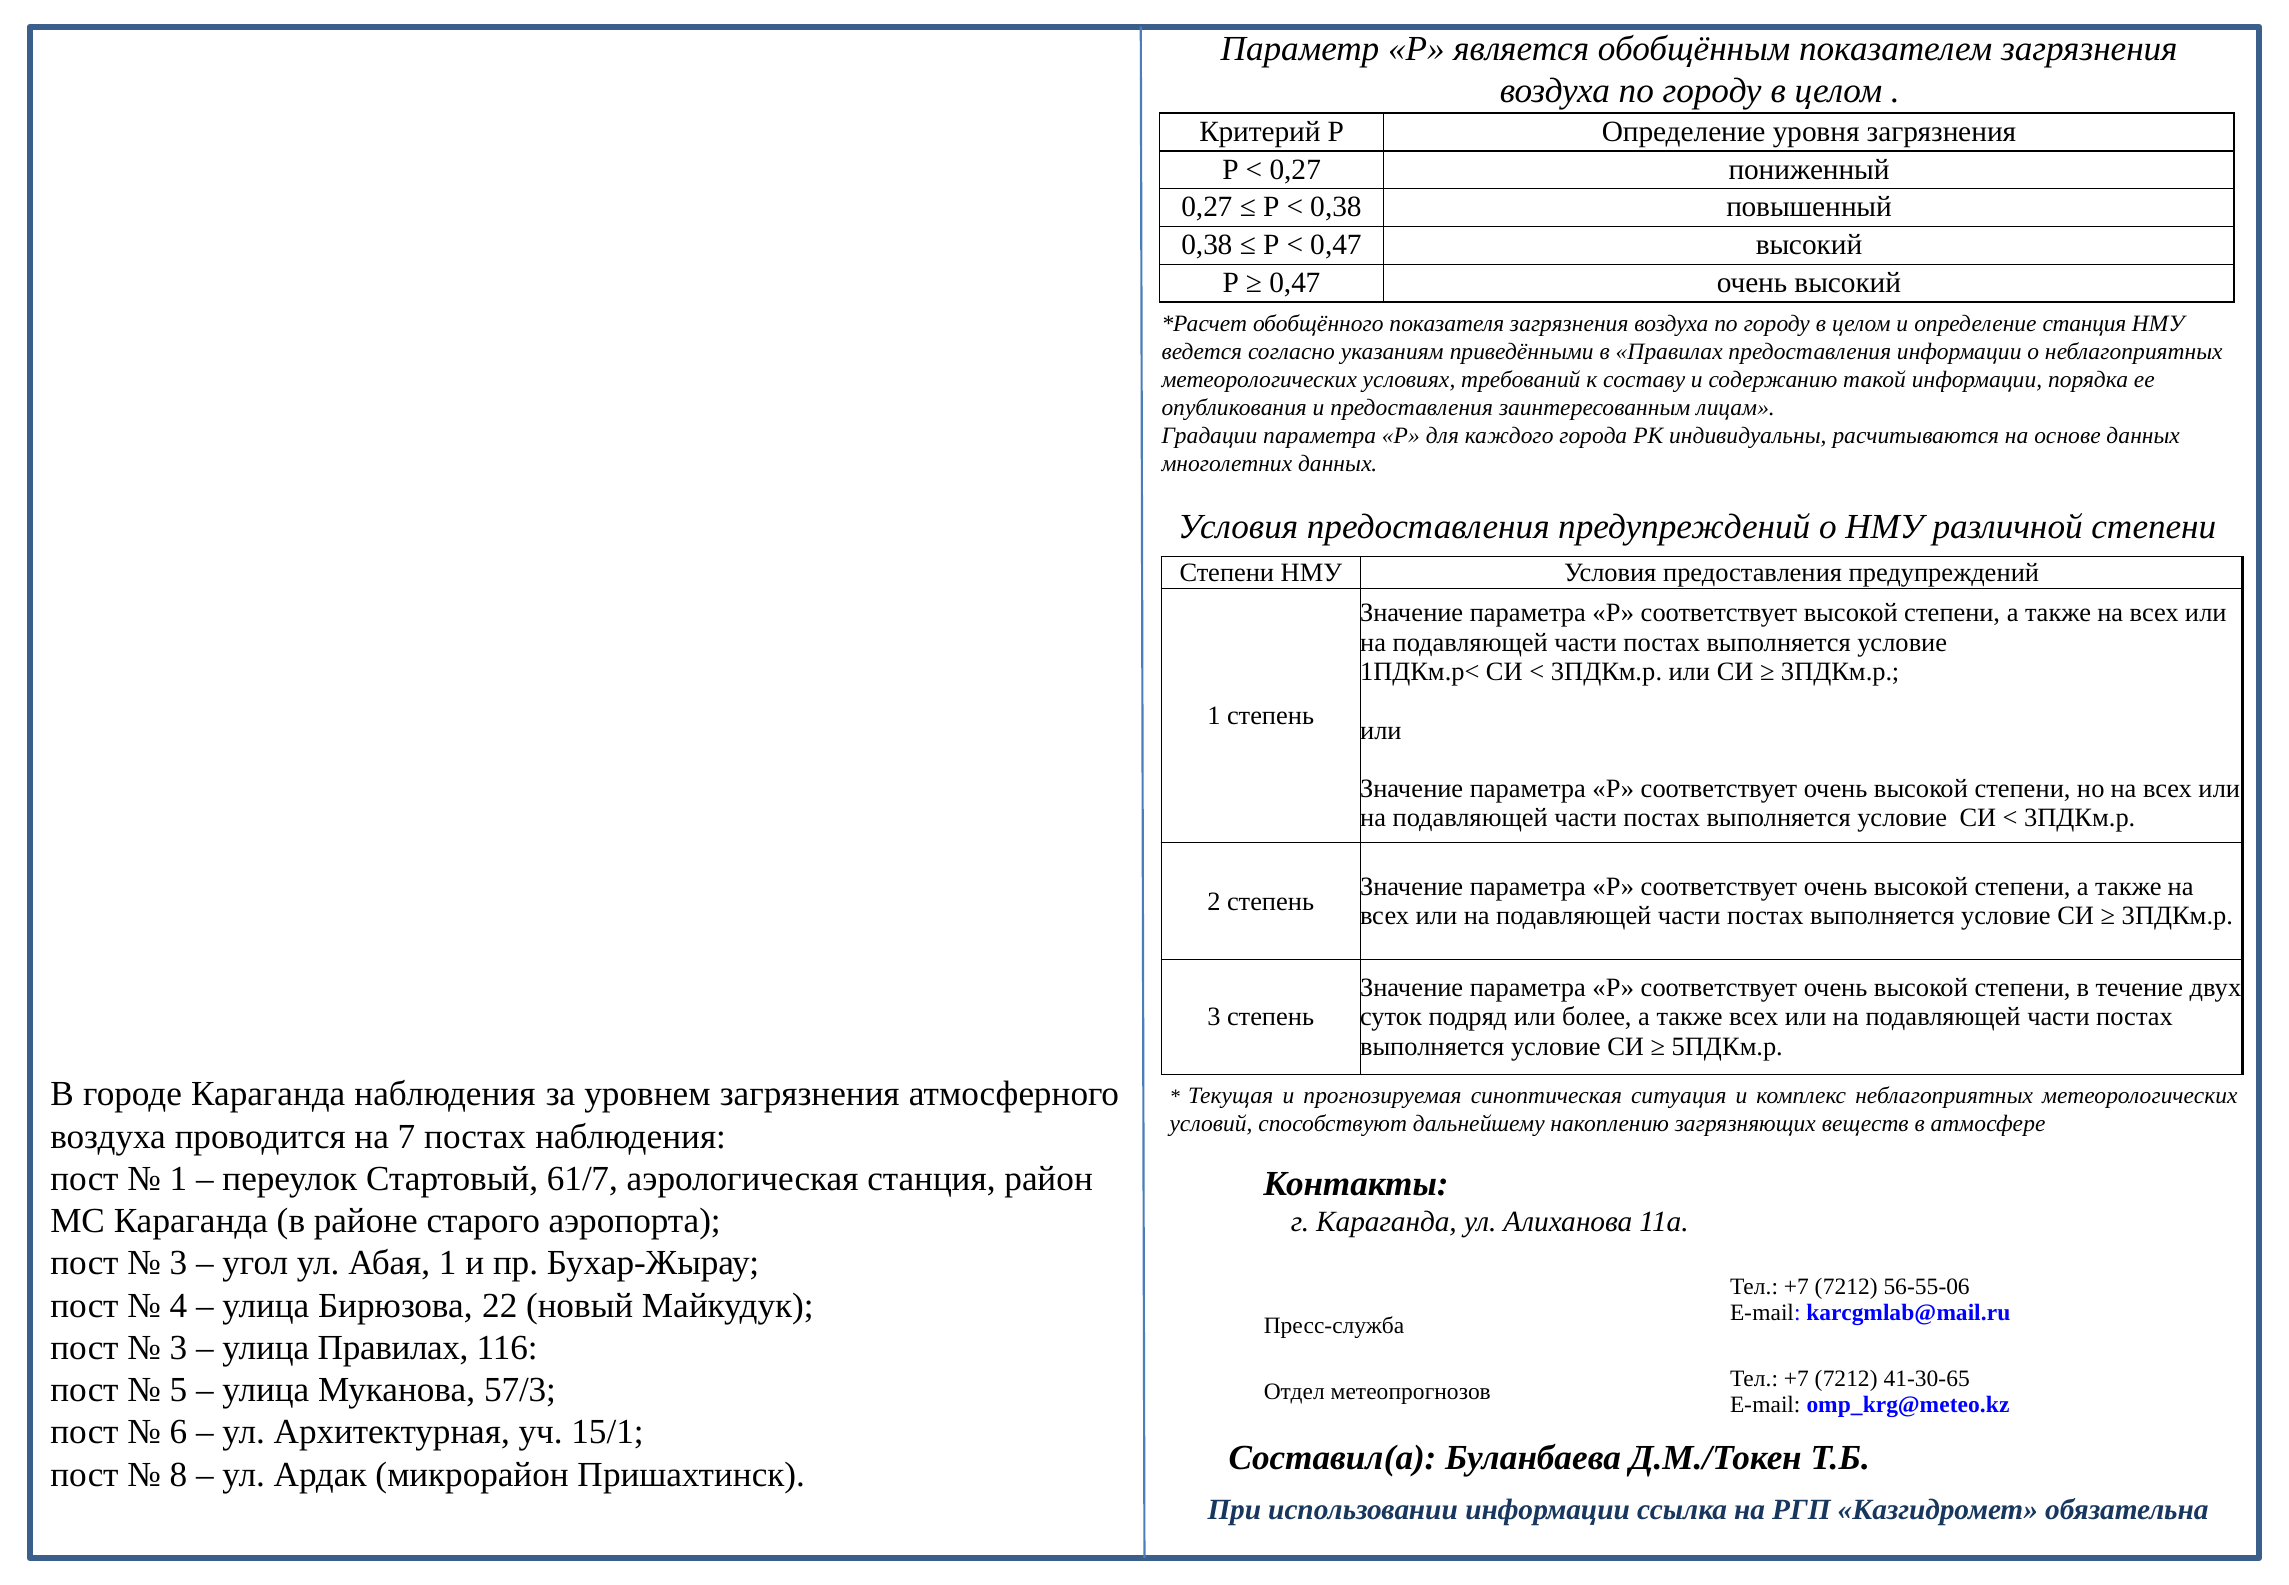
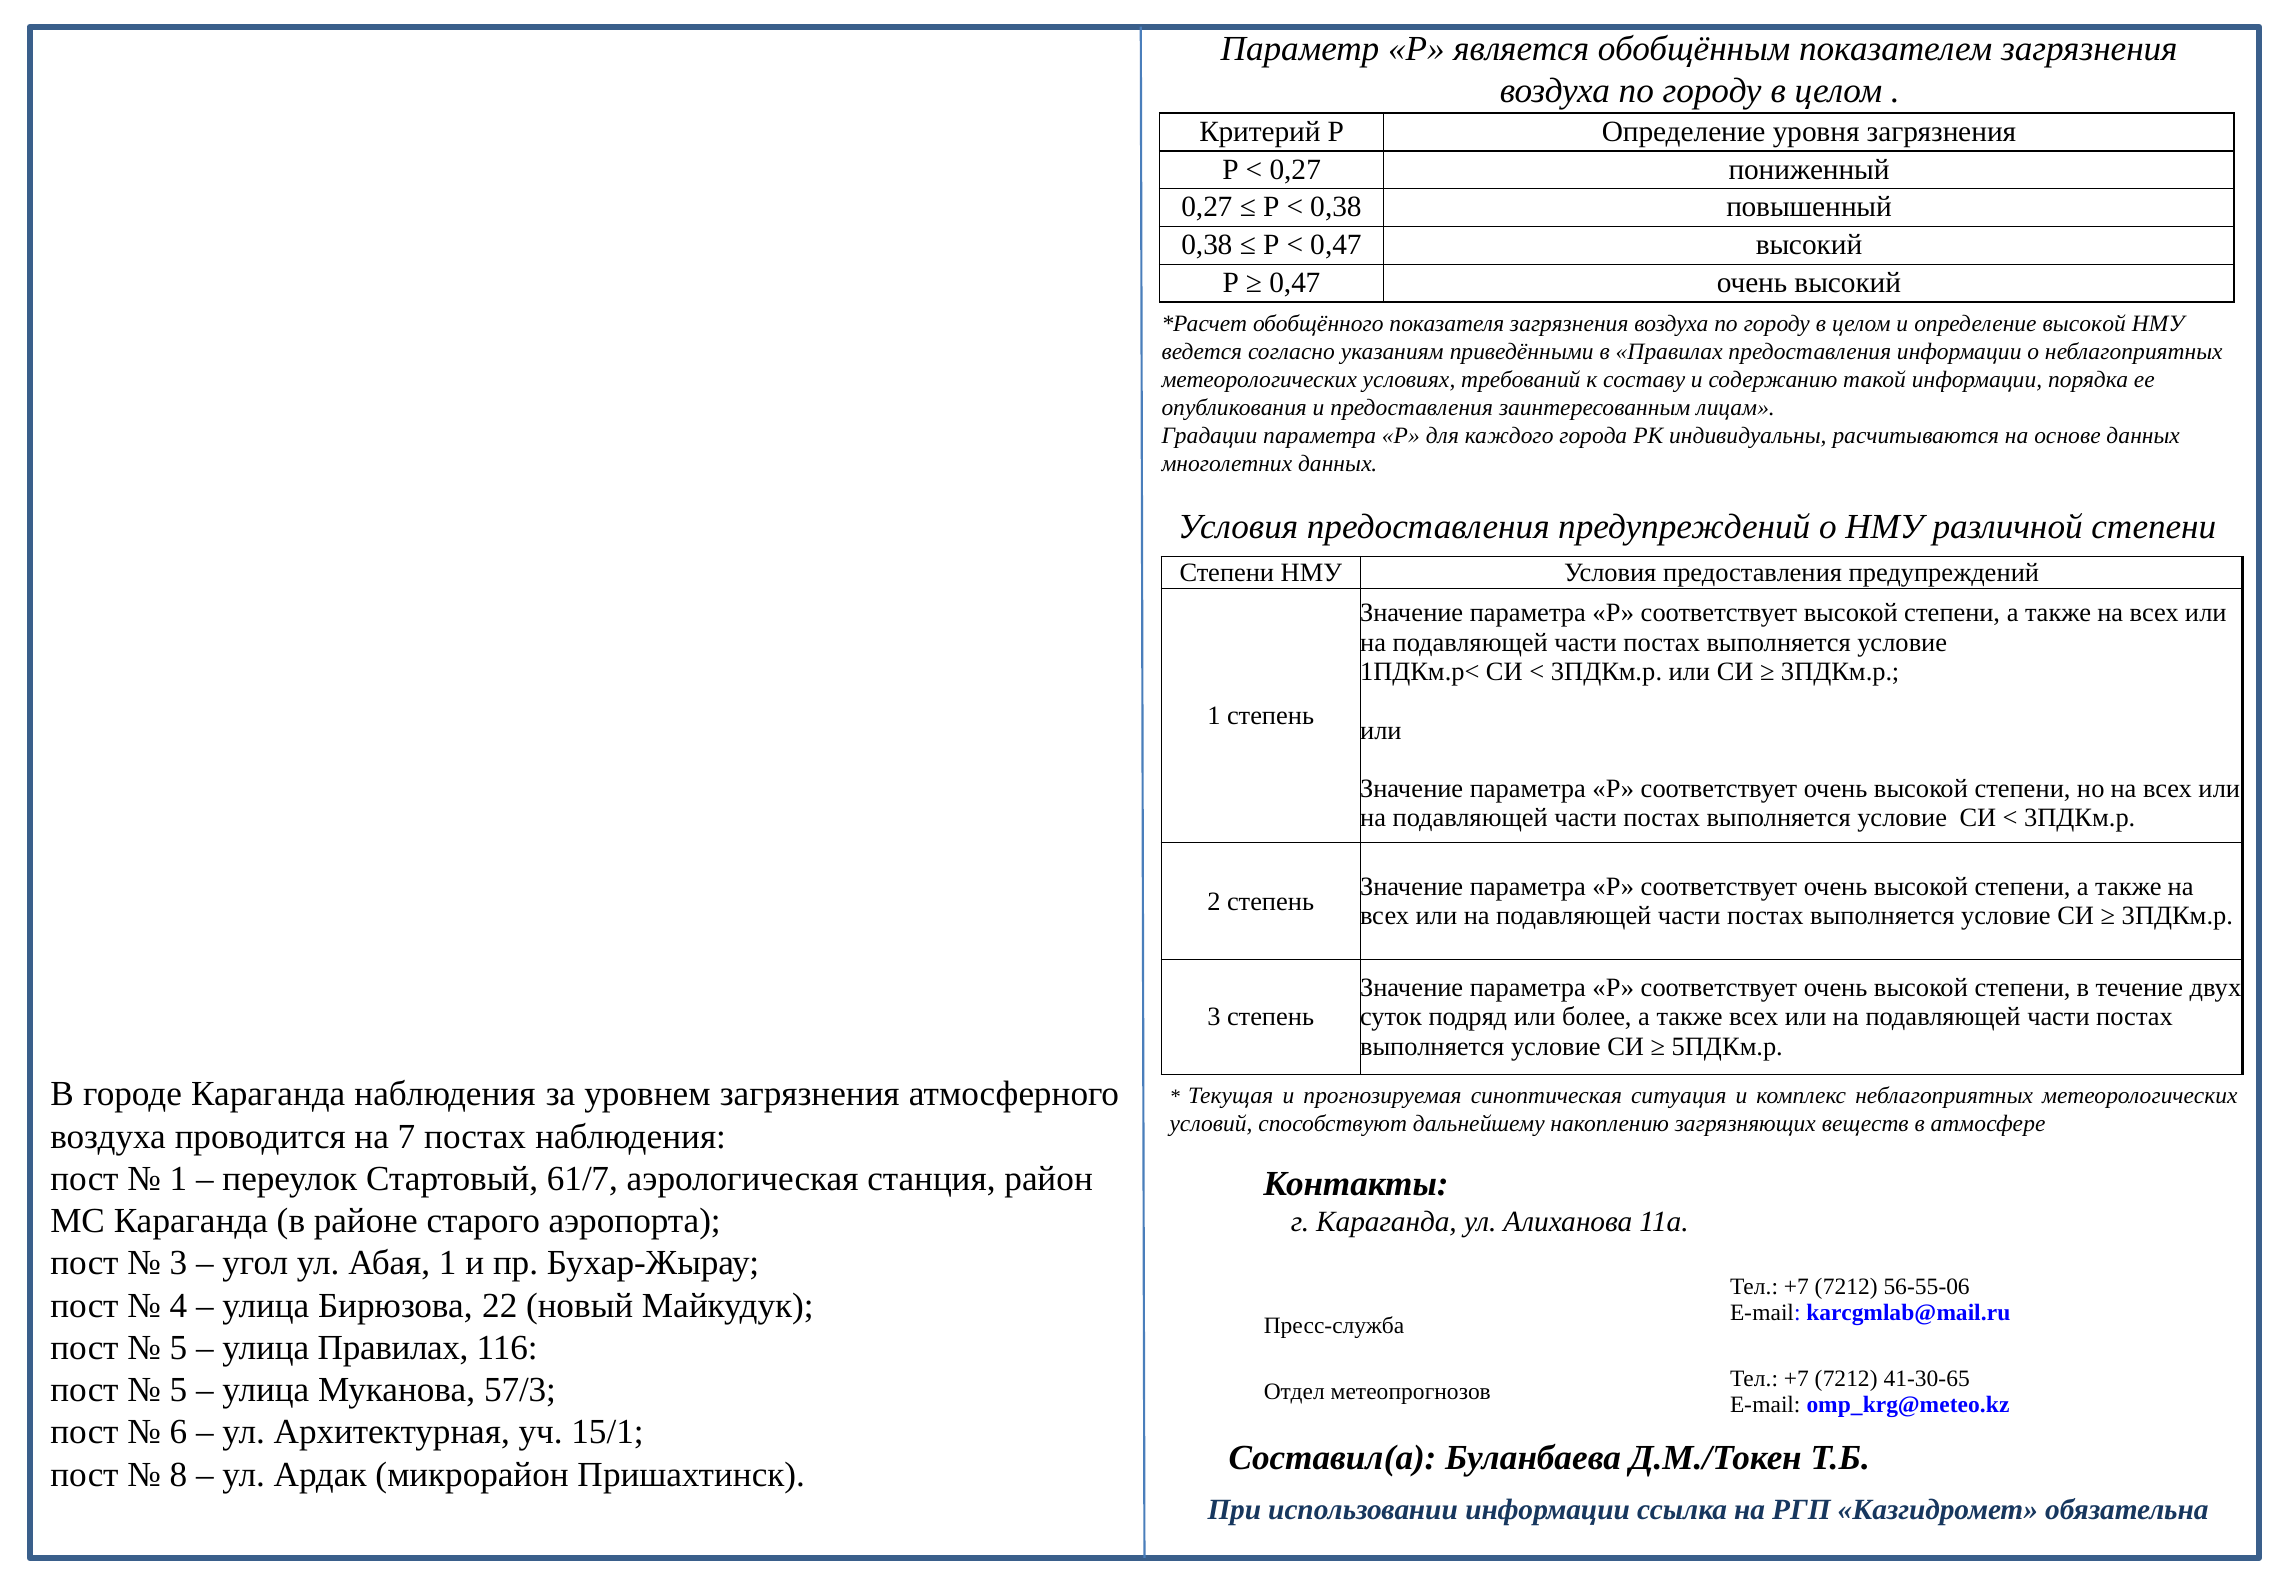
определение станция: станция -> высокой (2084, 324)
3: 3 -> 5 (178, 1347)
